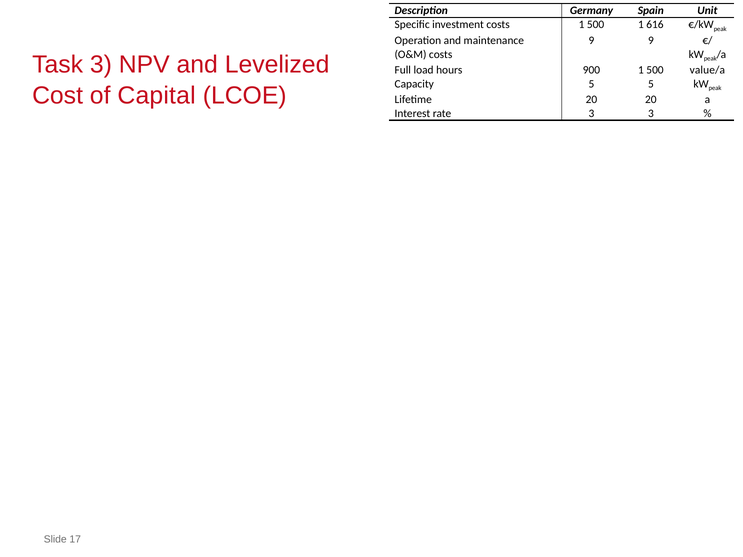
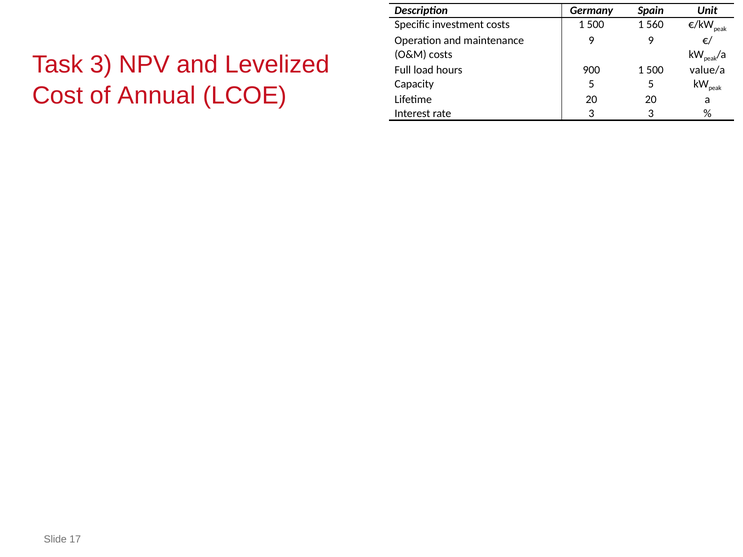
616: 616 -> 560 (655, 25)
Capital: Capital -> Annual (157, 96)
